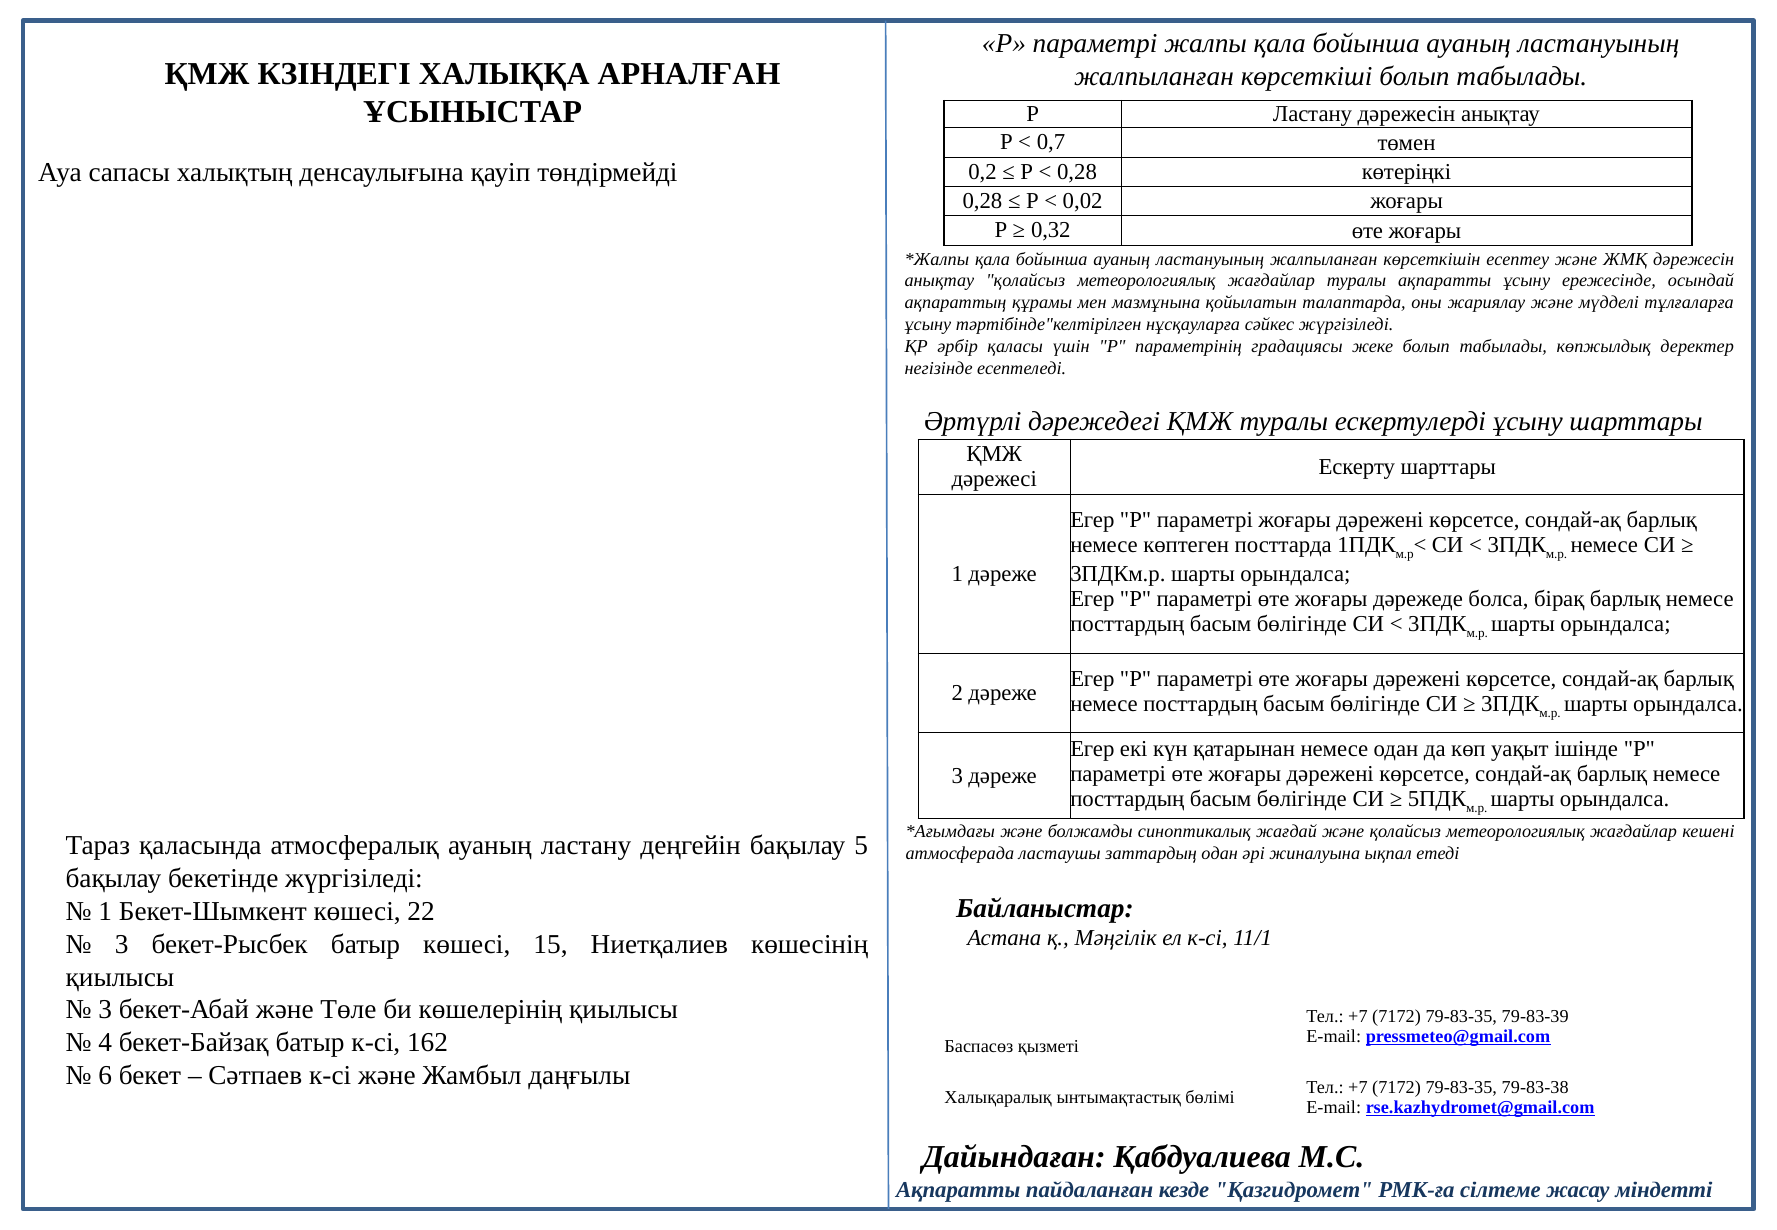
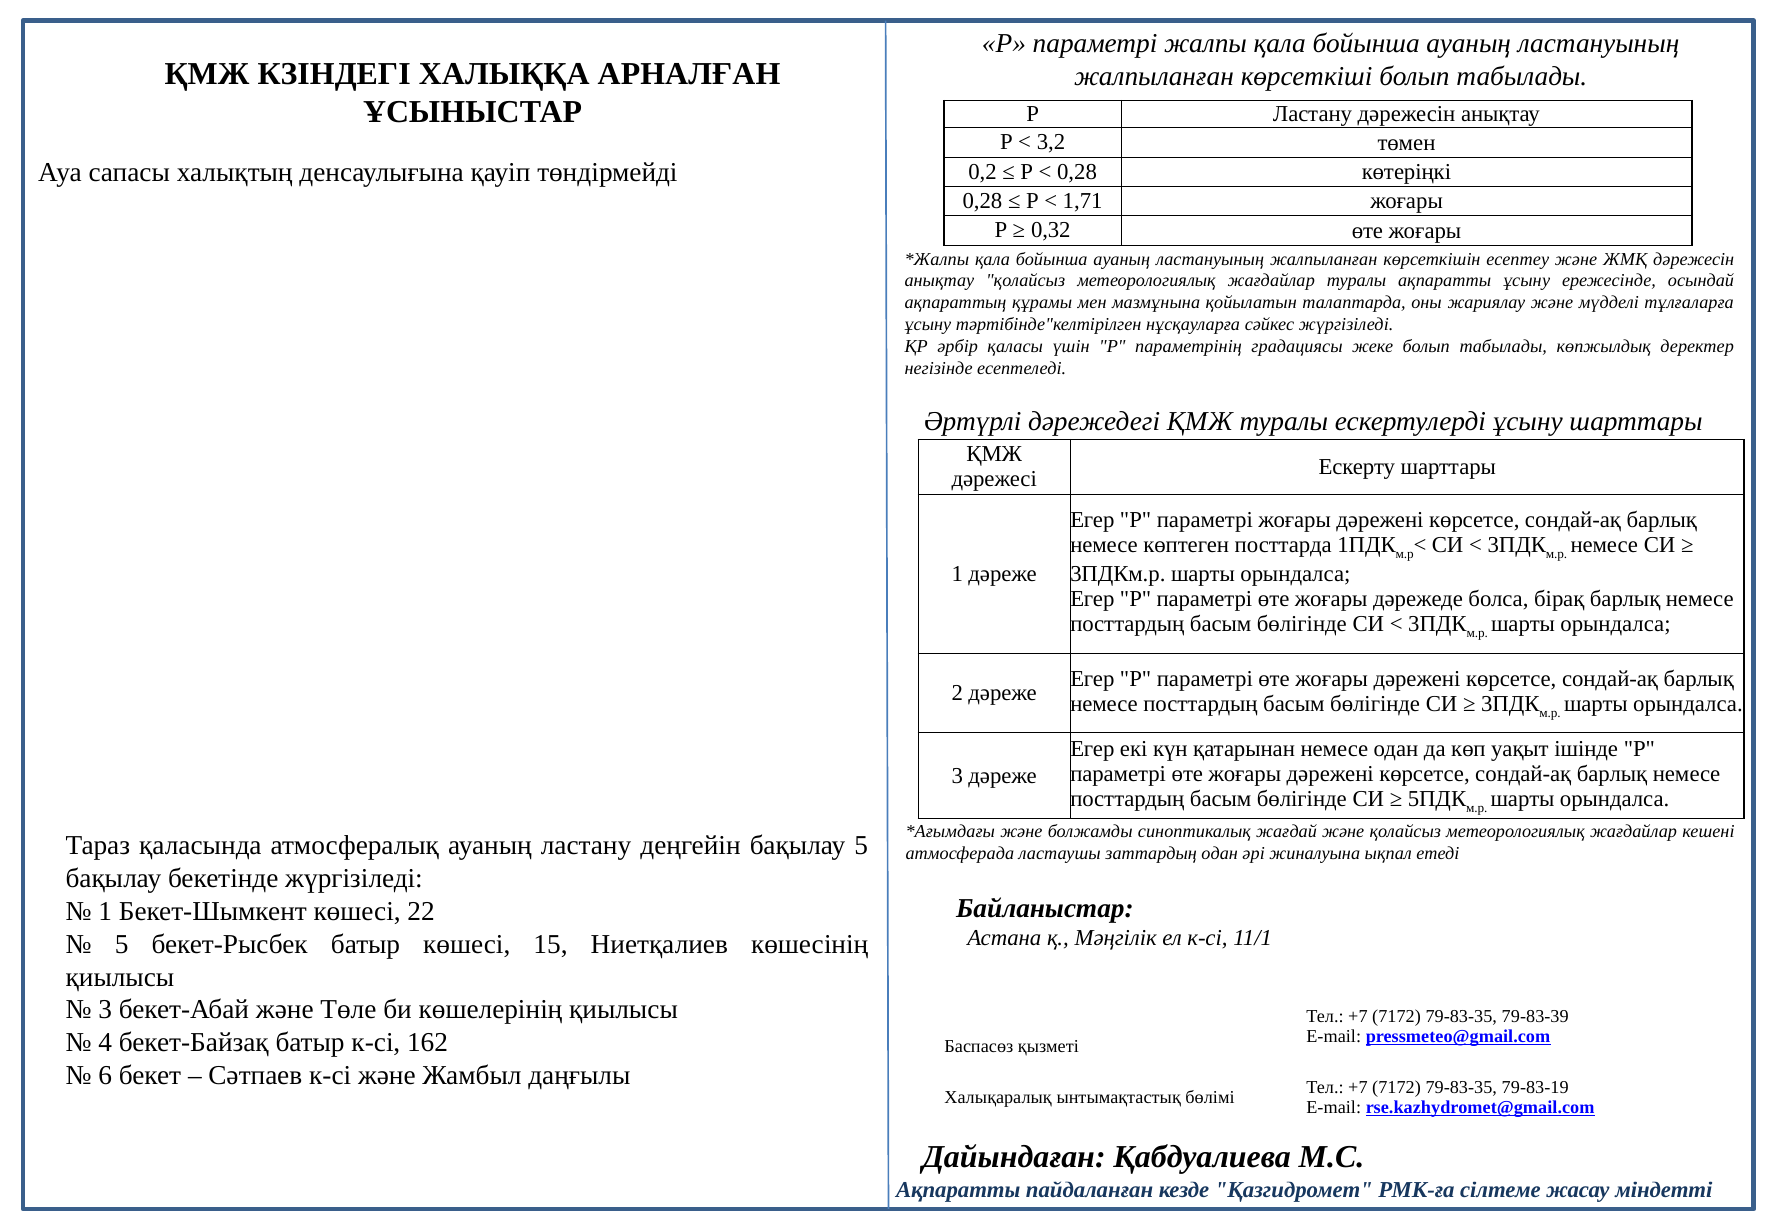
0,7: 0,7 -> 3,2 (1051, 142)
0,02: 0,02 -> 1,71 (1083, 201)
3: 3 -> 5 (122, 944)
79-83-38: 79-83-38 -> 79-83-19 (1535, 1087)
